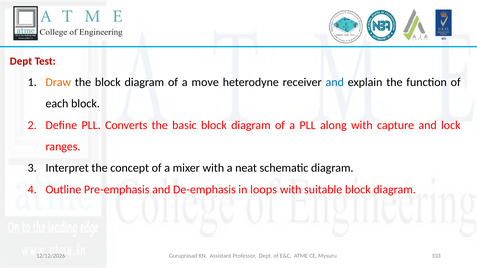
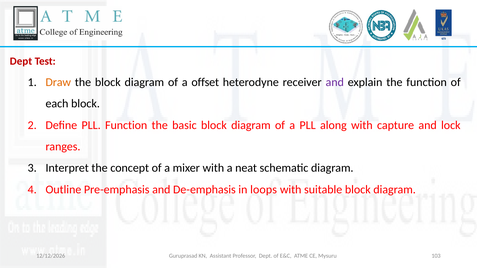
move: move -> offset (205, 82)
and colour: blue -> purple (335, 82)
PLL Converts: Converts -> Function (126, 125)
